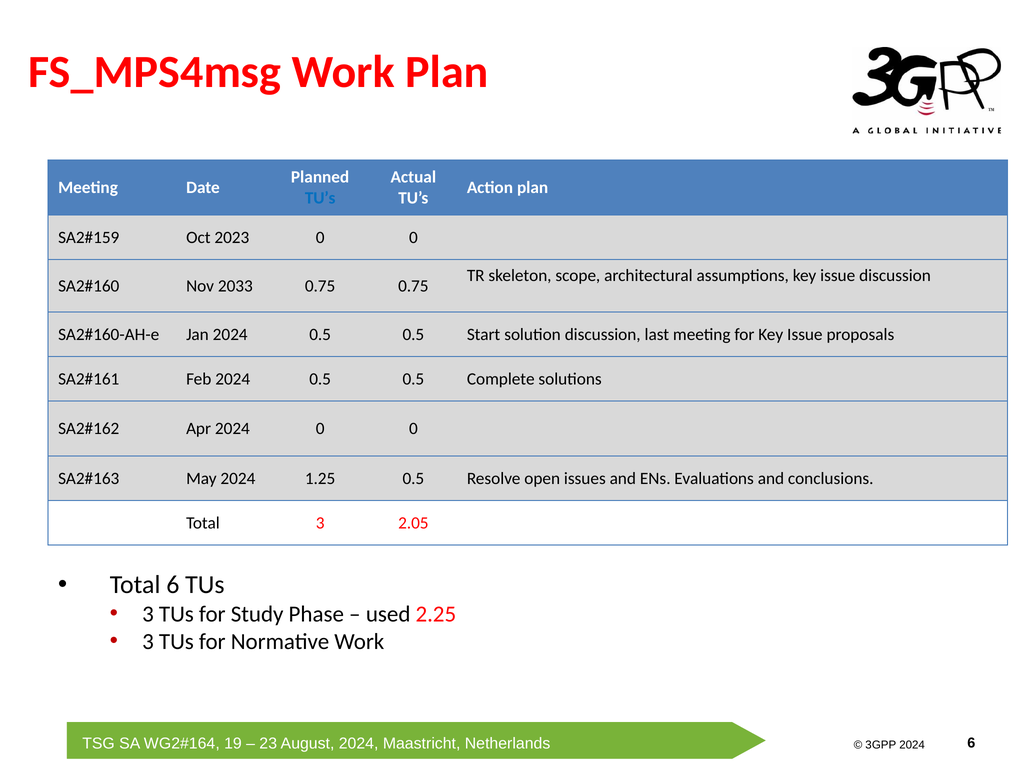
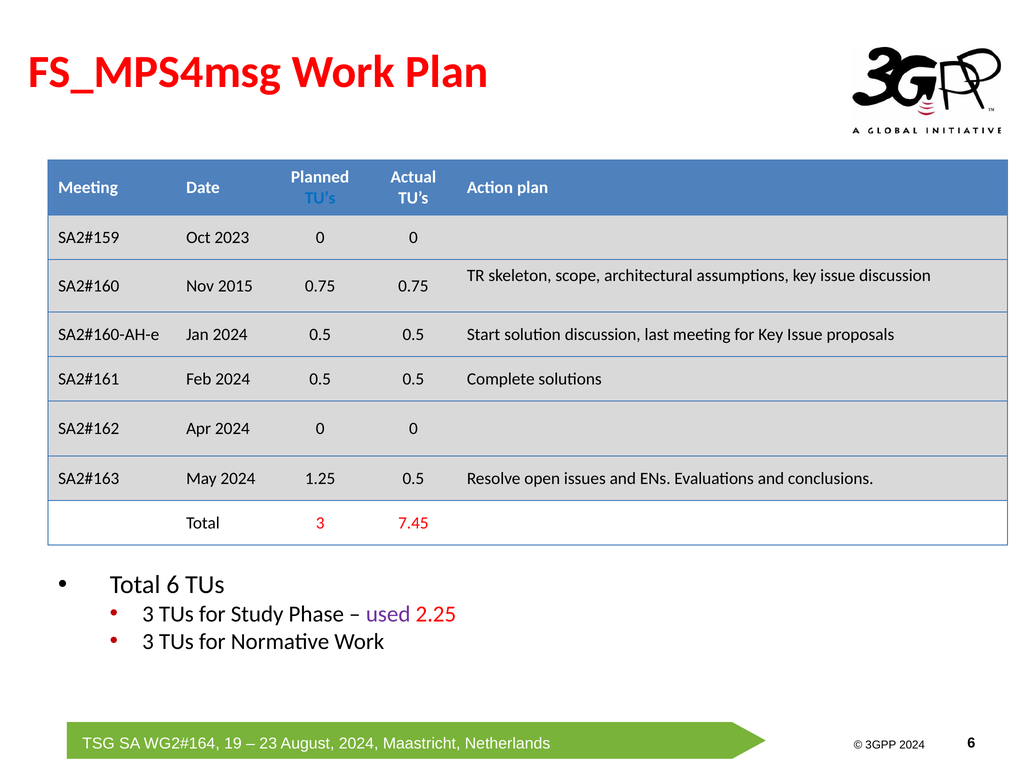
2033: 2033 -> 2015 (235, 286)
2.05: 2.05 -> 7.45 (413, 523)
used colour: black -> purple (388, 614)
